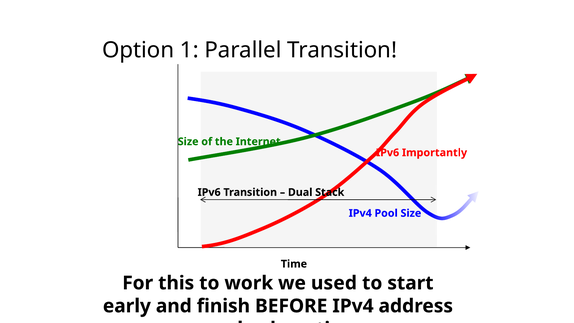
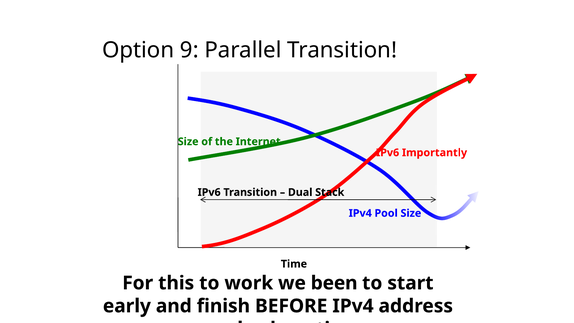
1: 1 -> 9 (189, 50)
used: used -> been (334, 283)
